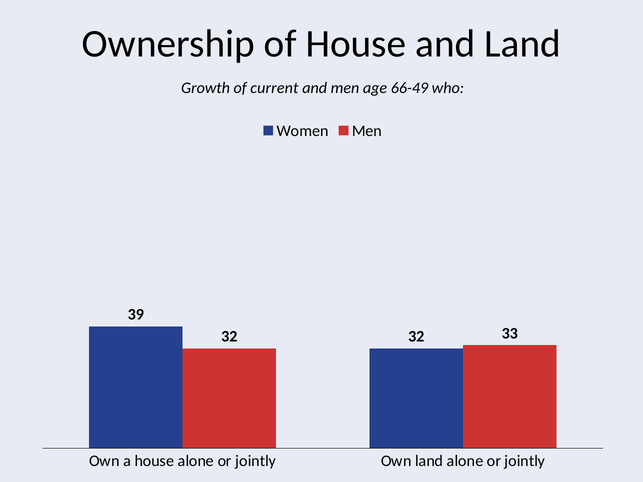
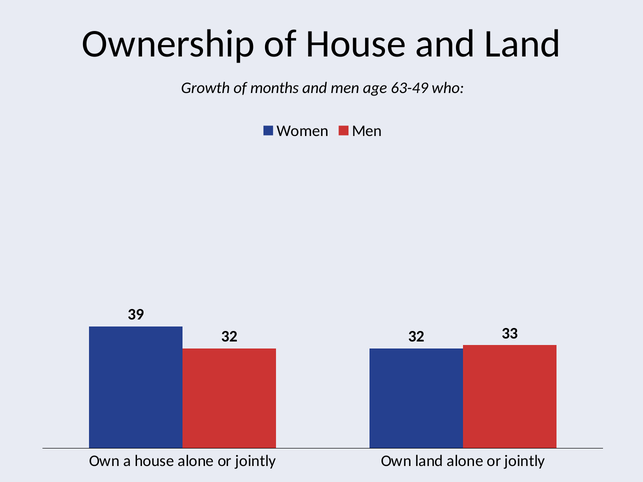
current: current -> months (275, 88)
66-49: 66-49 -> 63-49 (409, 88)
